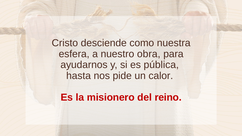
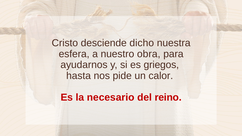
como: como -> dicho (142, 43)
pública: pública -> griegos (161, 65)
misionero: misionero -> necesario (111, 98)
